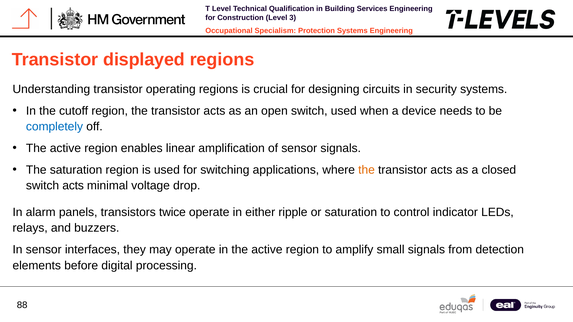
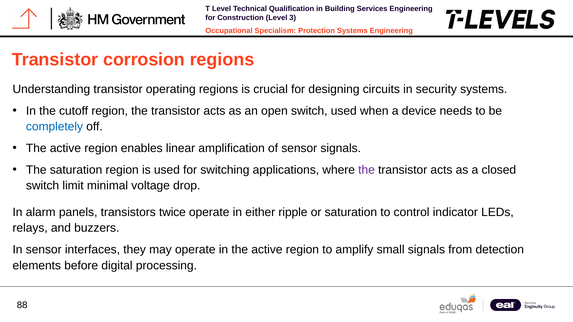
displayed: displayed -> corrosion (144, 60)
the colour: orange -> purple (367, 170)
switch acts: acts -> limit (73, 186)
